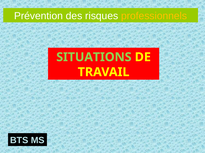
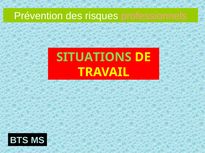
professionnels colour: yellow -> pink (154, 16)
